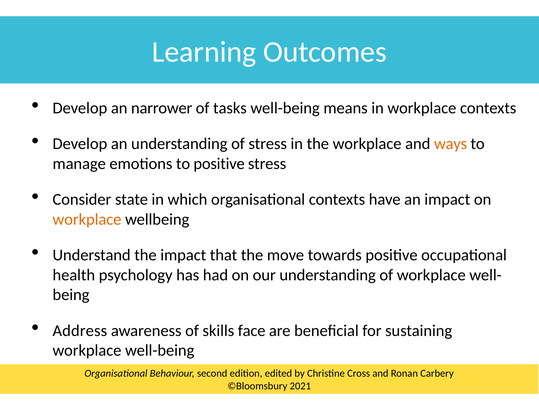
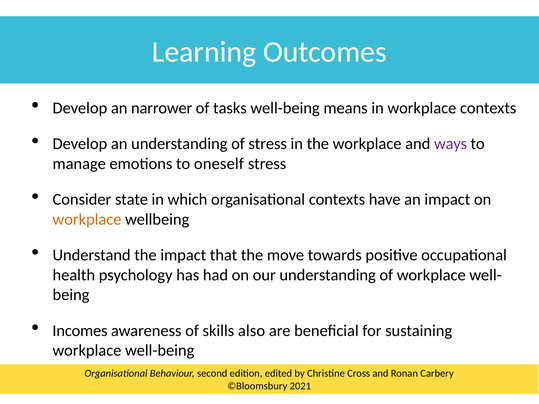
ways colour: orange -> purple (451, 144)
to positive: positive -> oneself (219, 164)
Address: Address -> Incomes (80, 331)
face: face -> also (252, 331)
